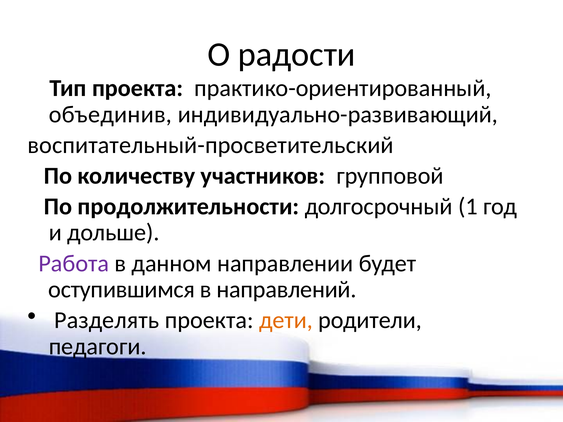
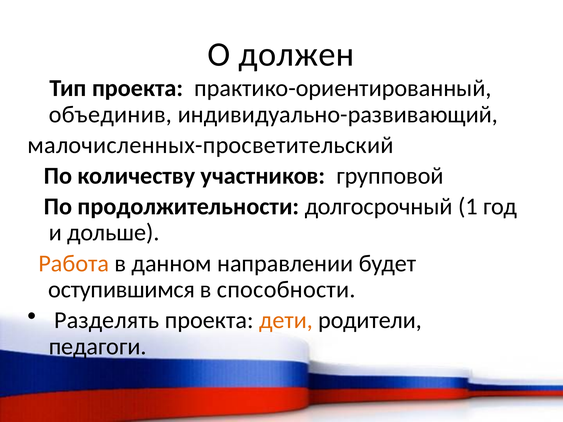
радости: радости -> должен (296, 55)
воспитательный-просветительский: воспитательный-просветительский -> малочисленных-просветительский (211, 145)
Работа colour: purple -> orange (74, 264)
направлений: направлений -> способности (286, 290)
